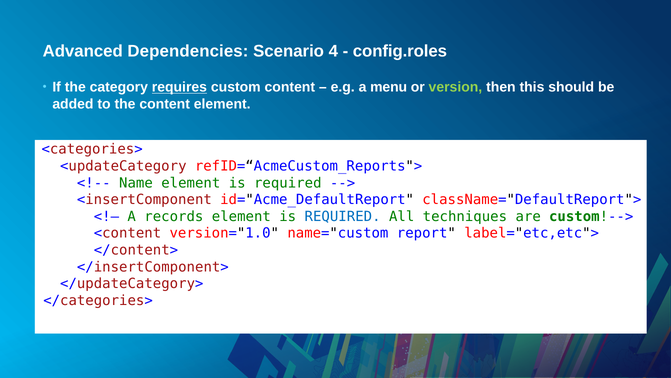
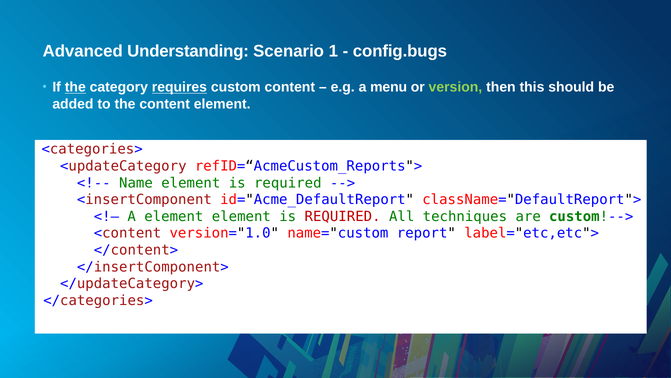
Dependencies: Dependencies -> Understanding (188, 51)
4: 4 -> 1 (333, 51)
config.roles: config.roles -> config.bugs (400, 51)
the underline: none -> present (75, 87)
A records: records -> element (174, 216)
REQUIRED colour: blue -> red (343, 216)
